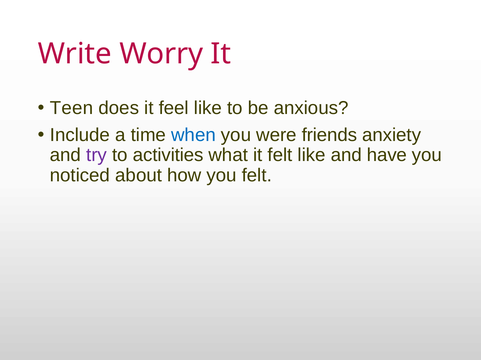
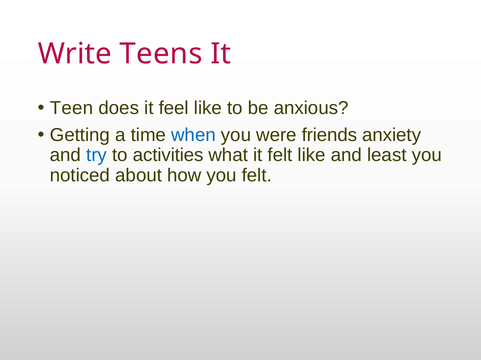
Worry: Worry -> Teens (161, 54)
Include: Include -> Getting (80, 135)
try colour: purple -> blue (97, 155)
have: have -> least (387, 155)
